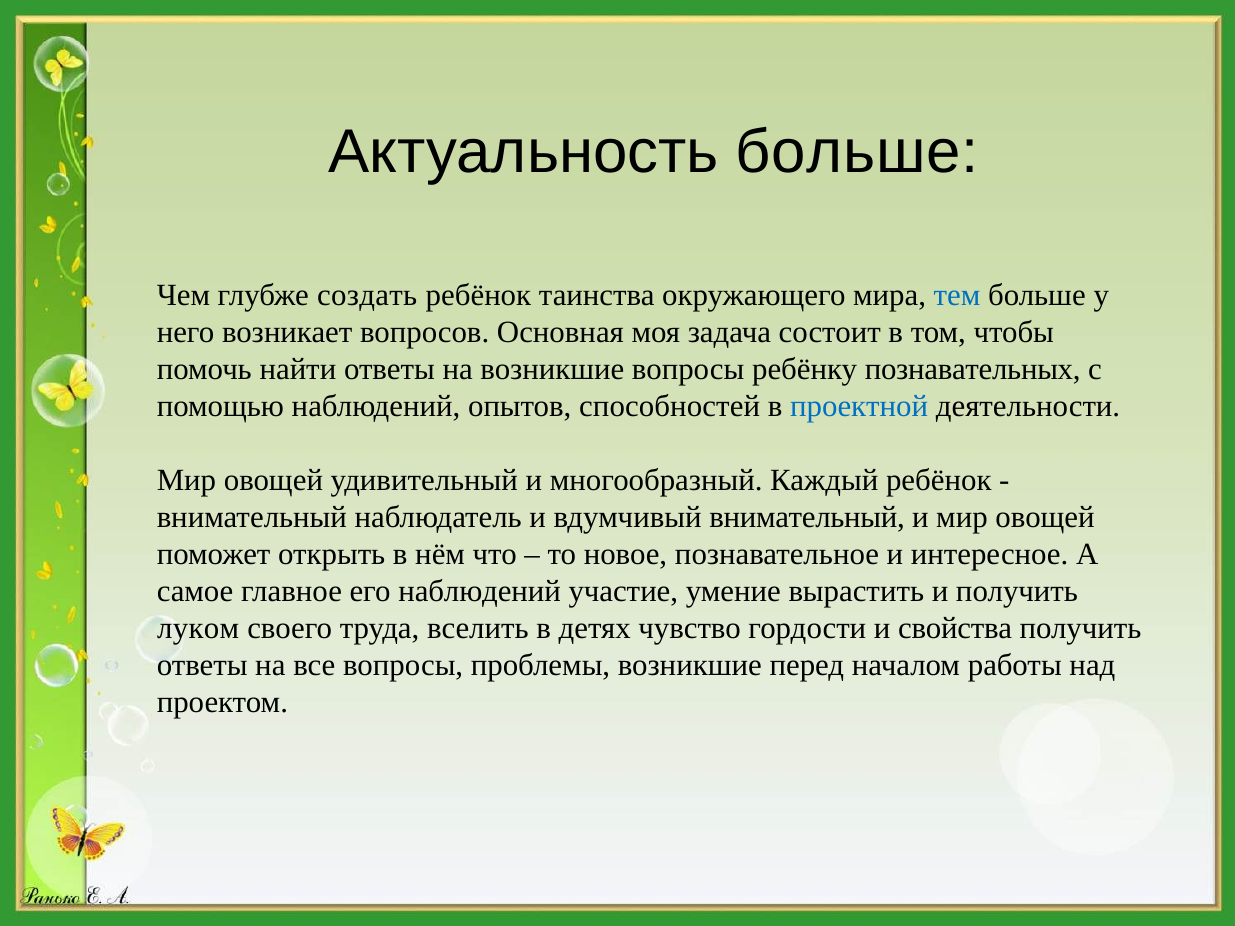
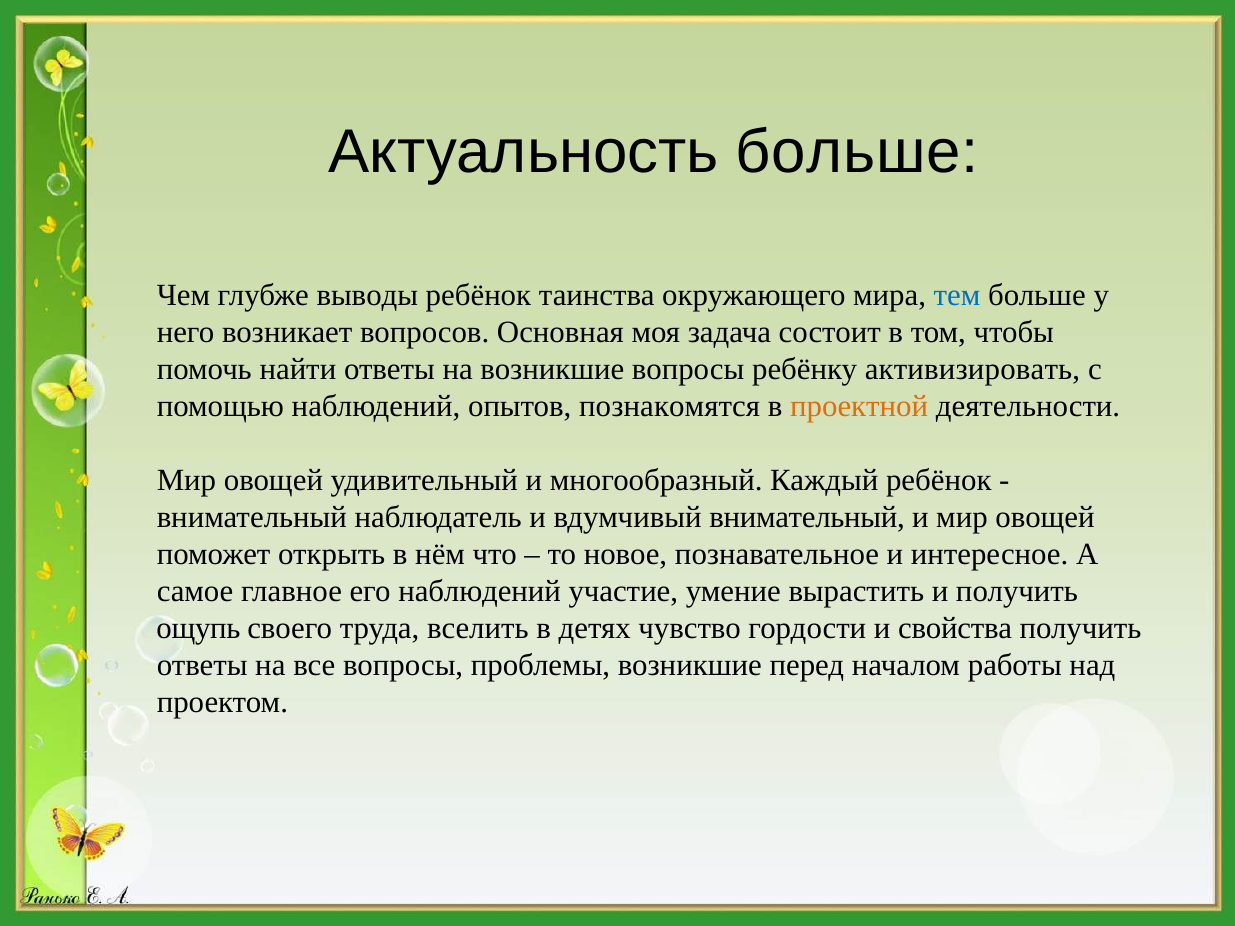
создать: создать -> выводы (367, 295)
познавательных: познавательных -> активизировать (972, 369)
способностей: способностей -> познакомятся (670, 406)
проектной colour: blue -> orange (859, 406)
луком: луком -> ощупь (198, 629)
